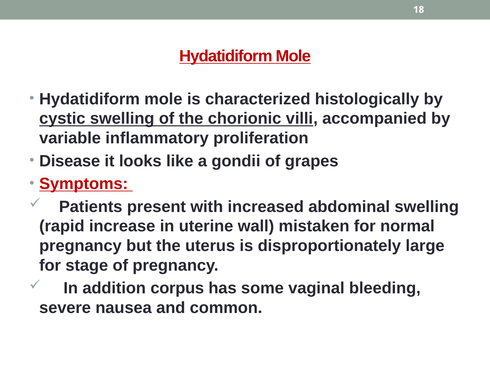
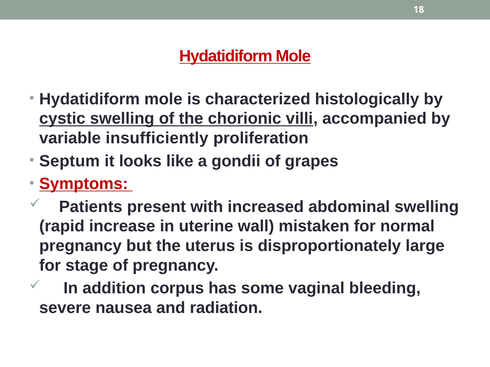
inflammatory: inflammatory -> insufficiently (157, 138)
Disease: Disease -> Septum (70, 161)
common: common -> radiation (226, 308)
